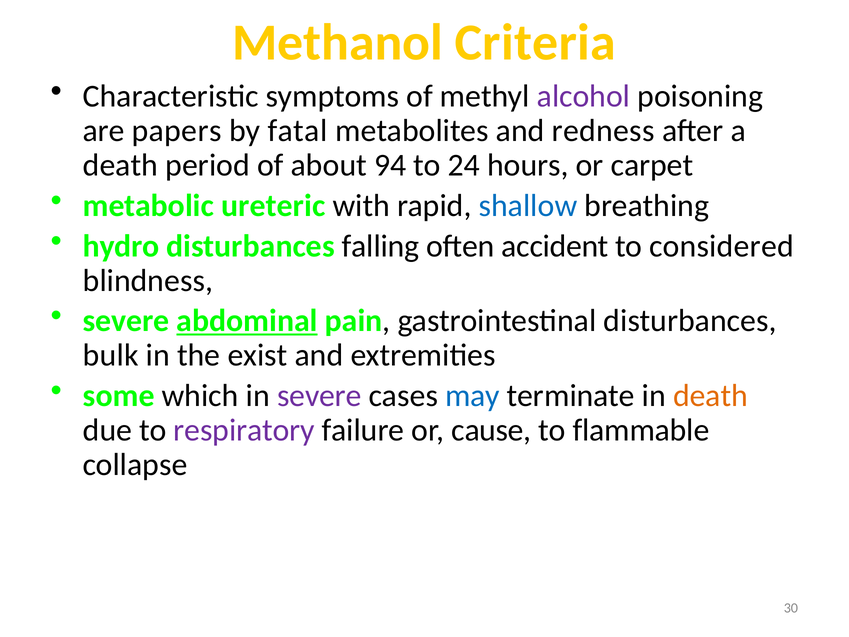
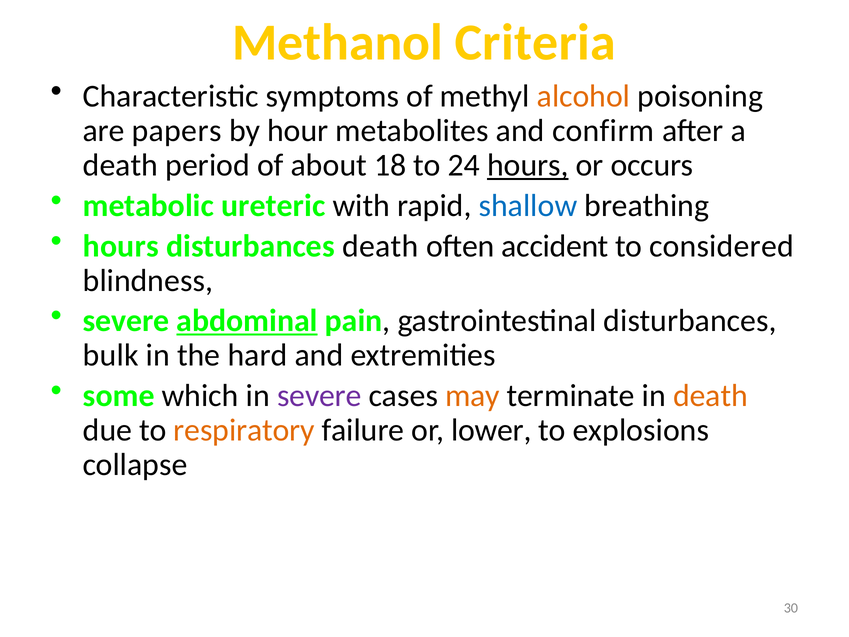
alcohol colour: purple -> orange (584, 96)
fatal: fatal -> hour (298, 131)
redness: redness -> confirm (603, 131)
94: 94 -> 18 (390, 165)
hours underline: none -> present (528, 165)
carpet: carpet -> occurs (652, 165)
hydro: hydro -> hours (121, 246)
disturbances falling: falling -> death (380, 246)
exist: exist -> hard (257, 355)
may colour: blue -> orange (473, 396)
respiratory colour: purple -> orange (244, 430)
cause: cause -> lower (491, 430)
flammable: flammable -> explosions (641, 430)
